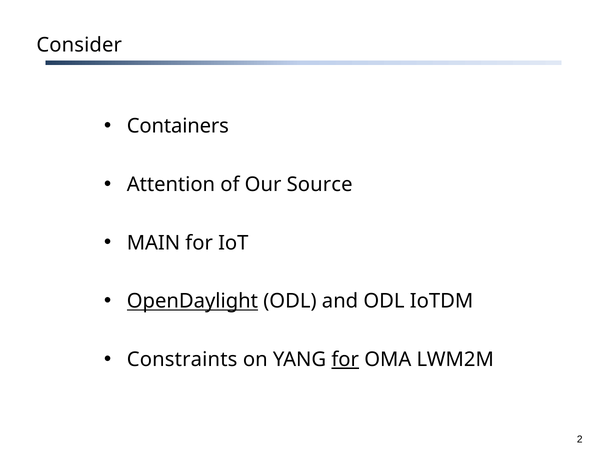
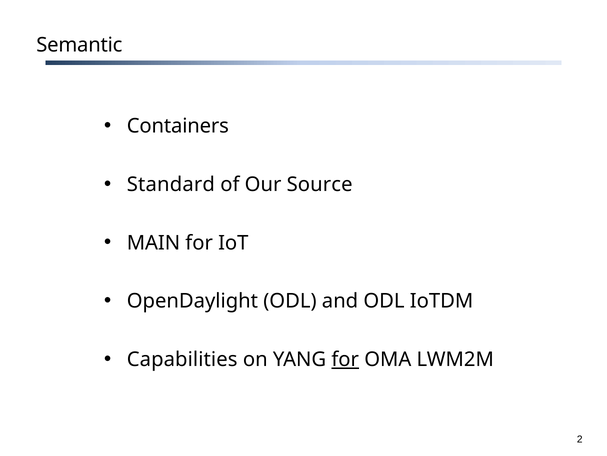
Consider: Consider -> Semantic (79, 45)
Attention: Attention -> Standard (171, 184)
OpenDaylight underline: present -> none (192, 301)
Constraints: Constraints -> Capabilities (182, 359)
